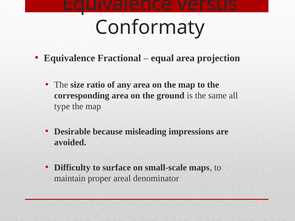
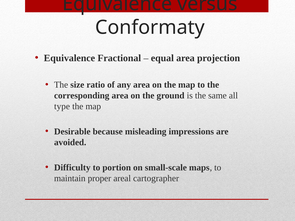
surface: surface -> portion (117, 168)
denominator: denominator -> cartographer (156, 178)
